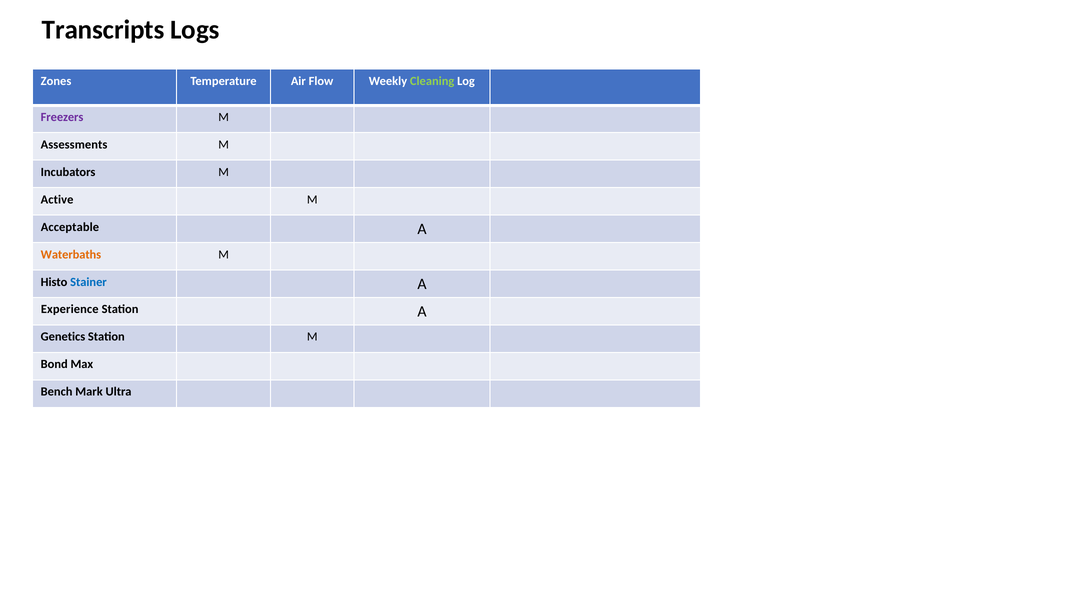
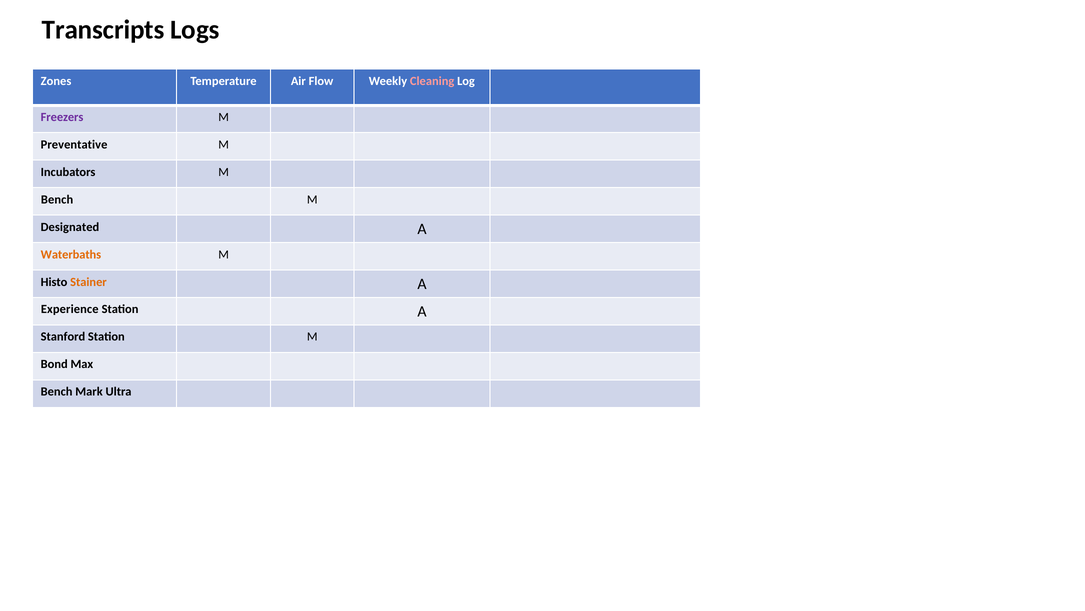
Cleaning colour: light green -> pink (432, 81)
Assessments: Assessments -> Preventative (74, 144)
Active: Active -> Bench (57, 199)
Acceptable: Acceptable -> Designated (70, 227)
Stainer colour: blue -> orange (88, 282)
Genetics: Genetics -> Stanford (63, 336)
